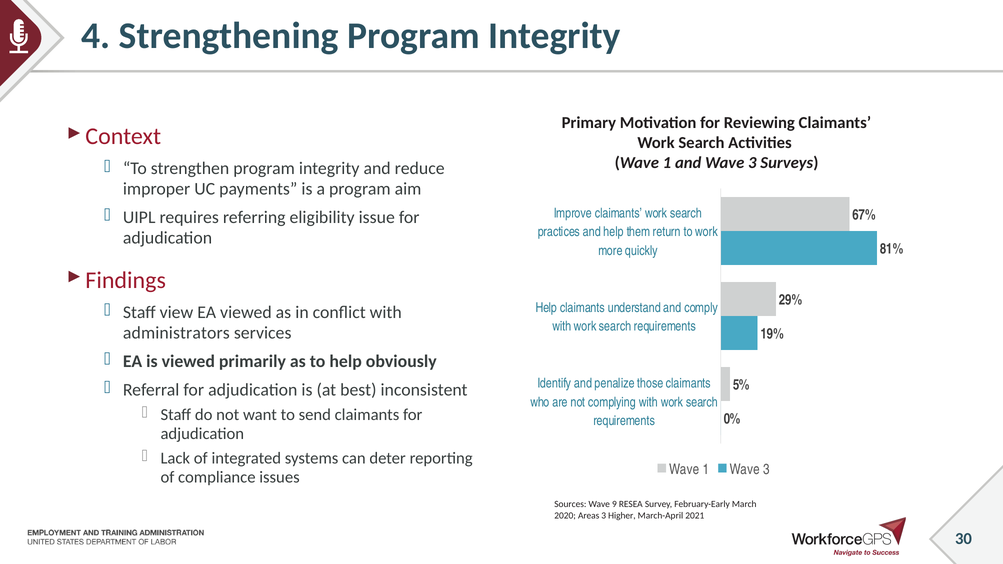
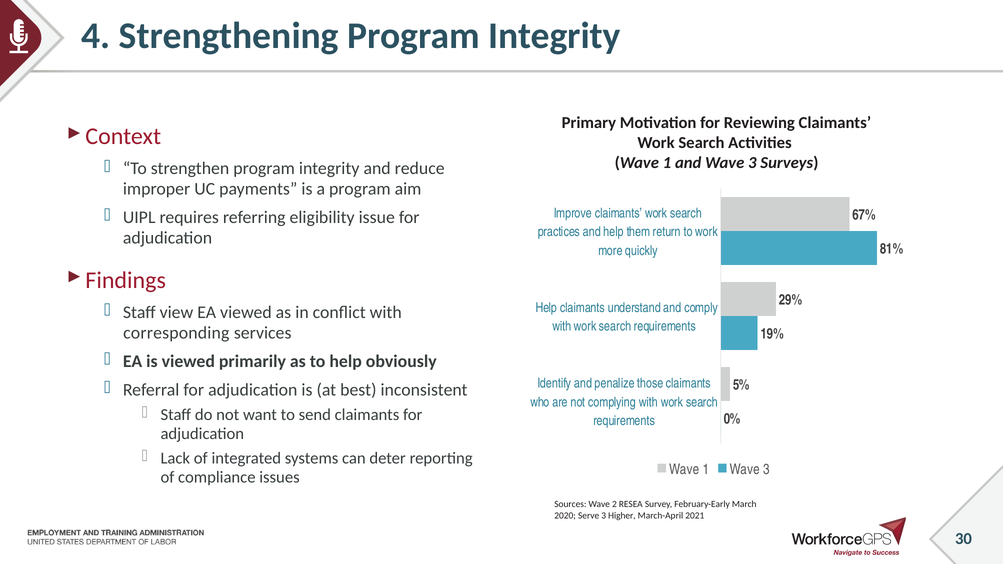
administrators: administrators -> corresponding (176, 333)
9: 9 -> 2 (614, 504)
Areas: Areas -> Serve (589, 516)
